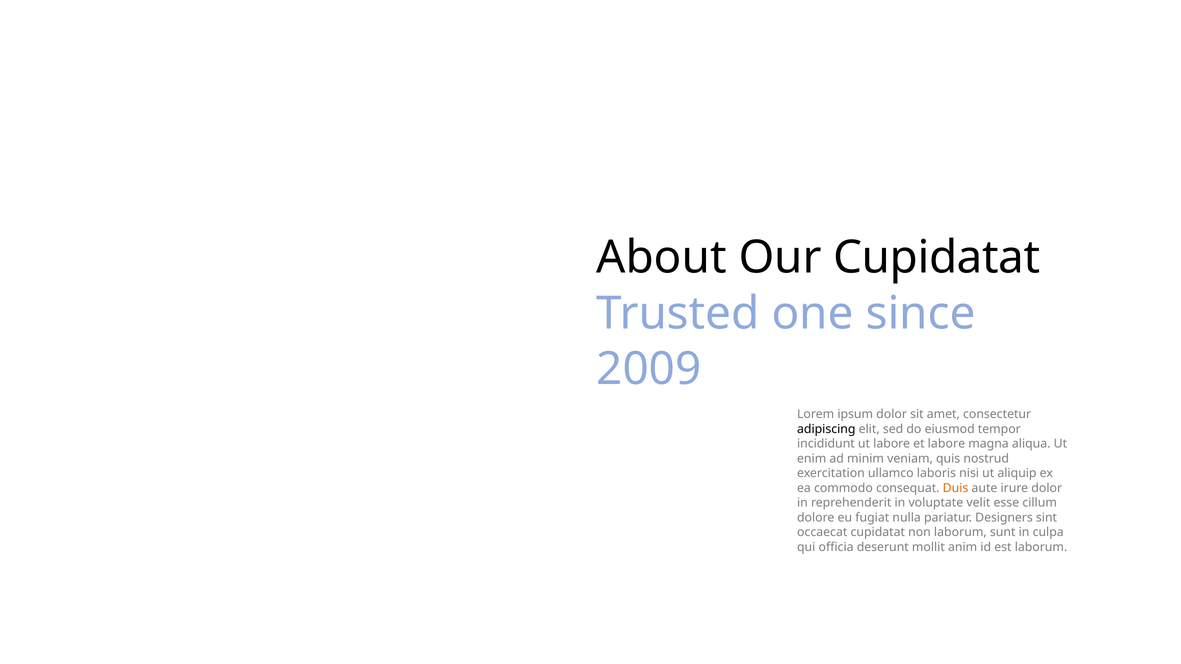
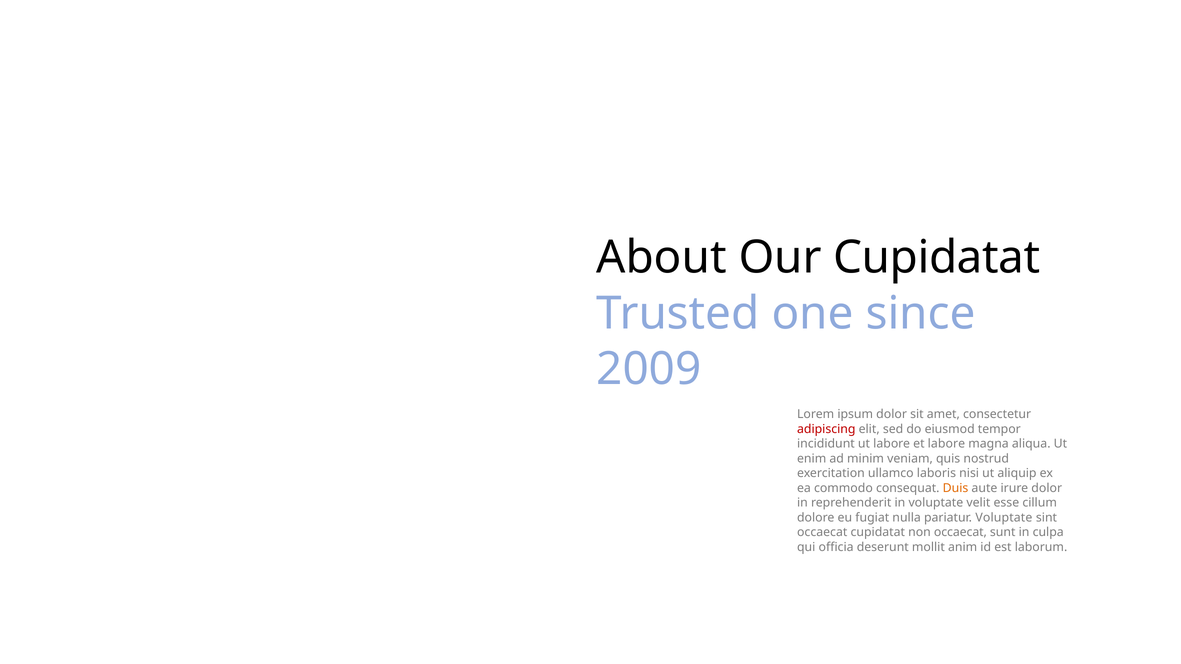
adipiscing colour: black -> red (826, 429)
pariatur Designers: Designers -> Voluptate (1004, 518)
non laborum: laborum -> occaecat (960, 533)
